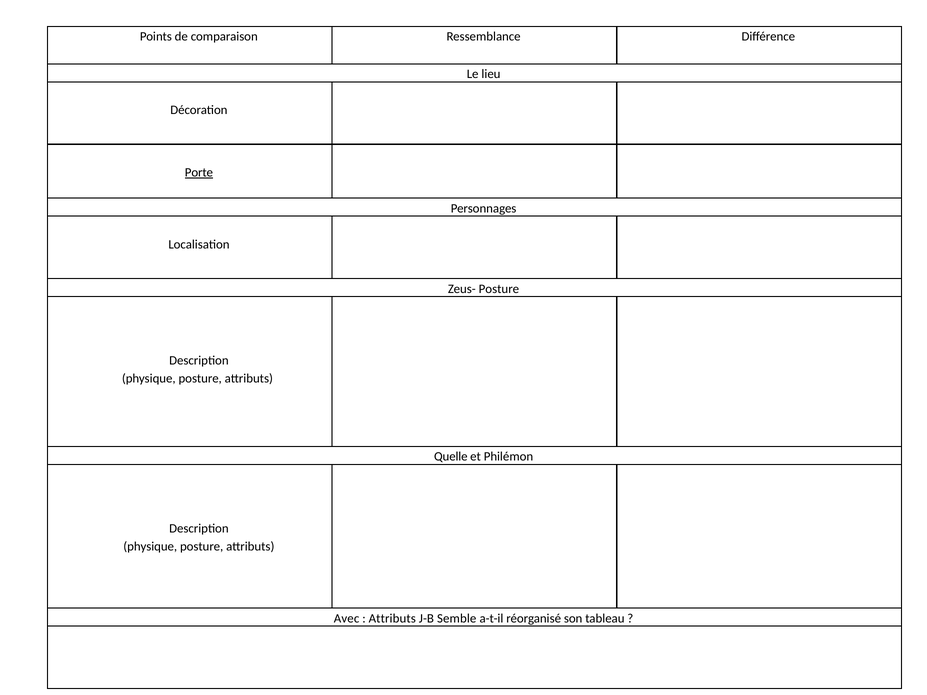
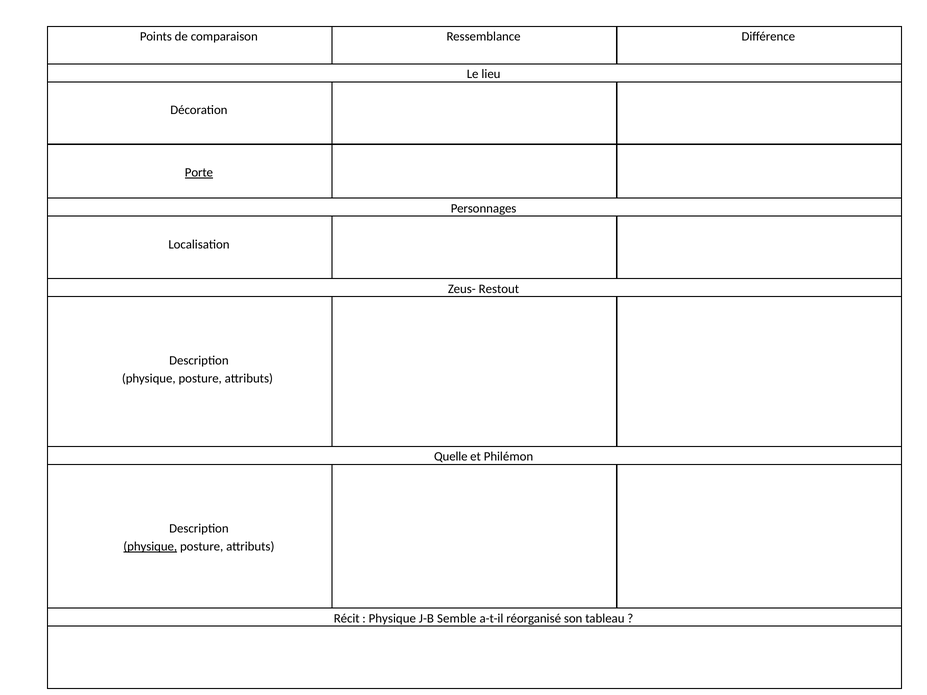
Zeus- Posture: Posture -> Restout (499, 289)
physique underline: none -> present (150, 547)
Avec: Avec -> Récit (347, 618)
Attributs: Attributs -> Physique (392, 618)
